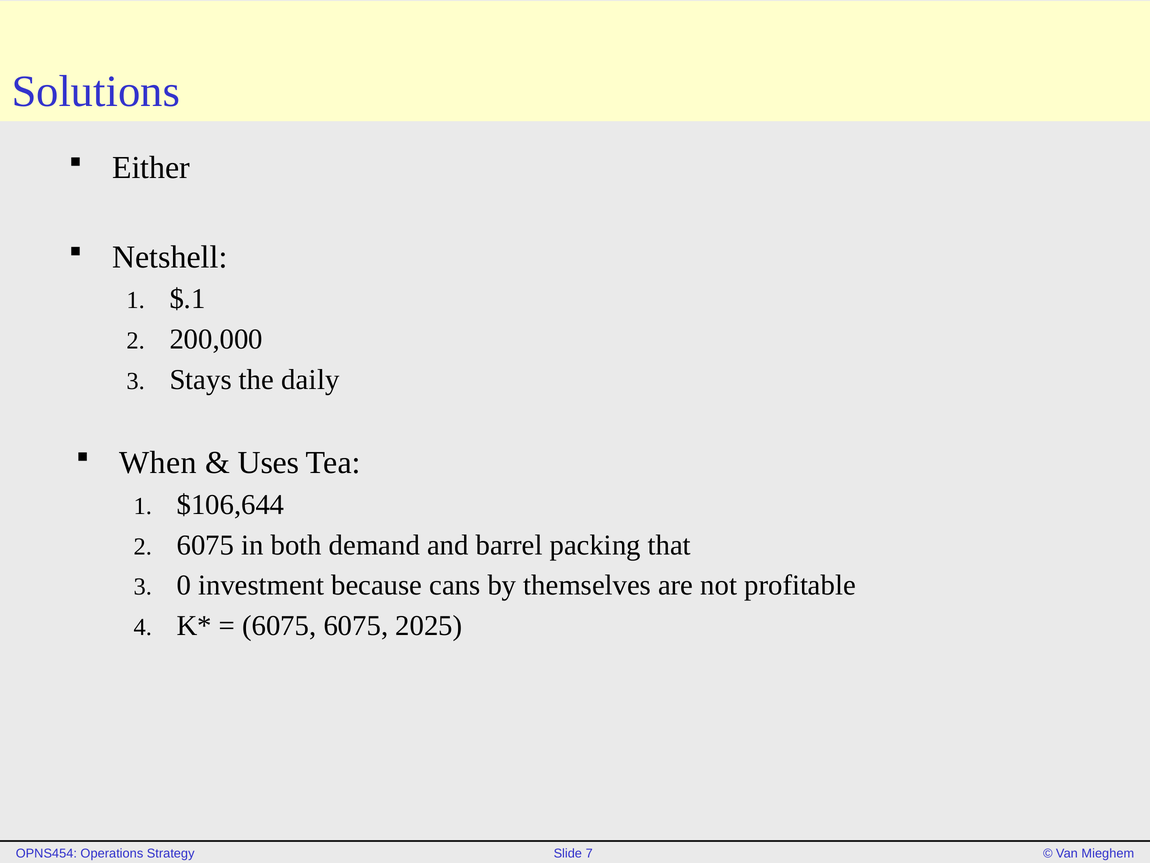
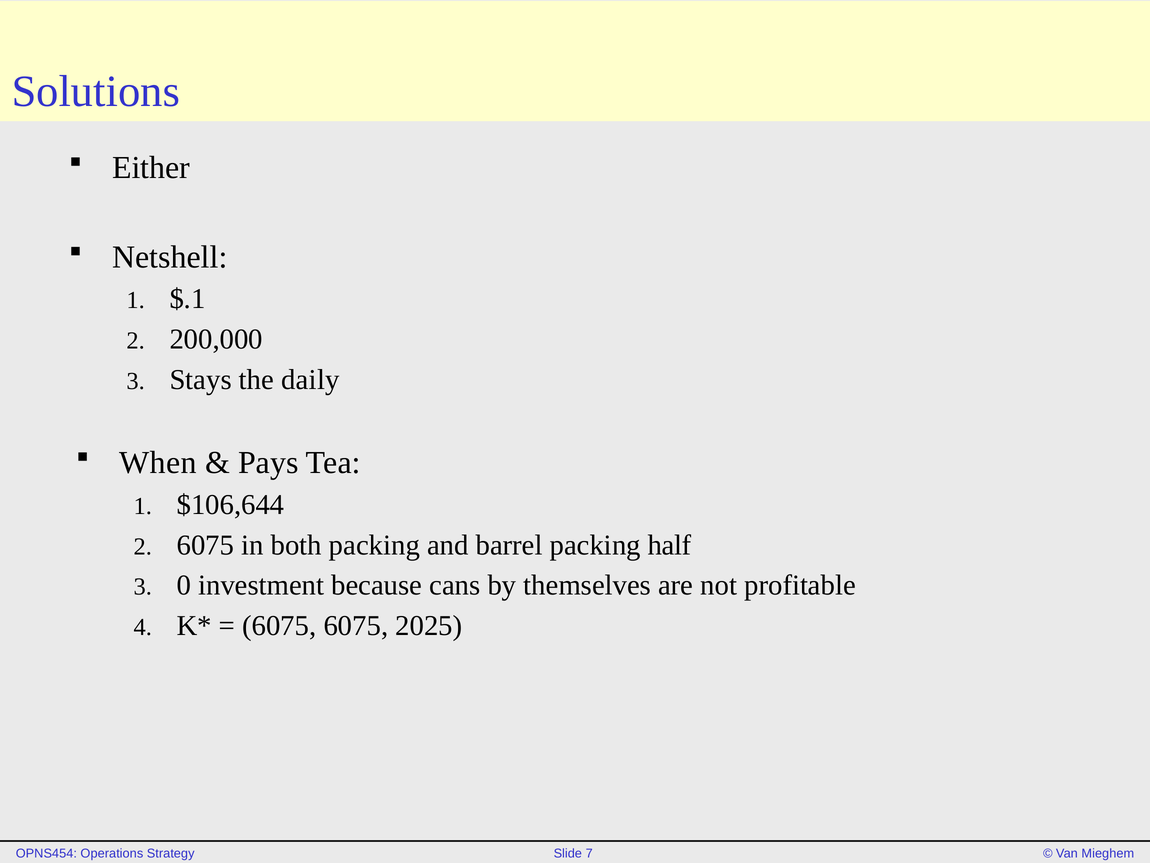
Uses: Uses -> Pays (268, 463)
both demand: demand -> packing (374, 545)
that: that -> half (670, 545)
